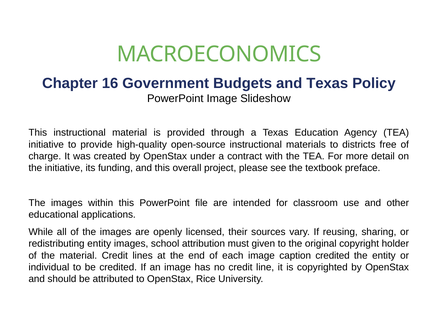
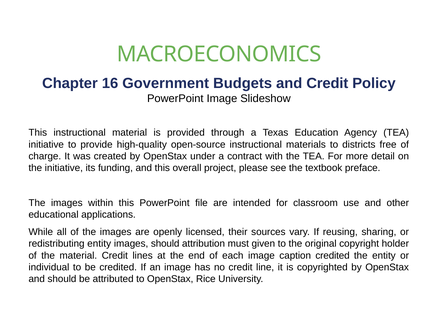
and Texas: Texas -> Credit (327, 83)
images school: school -> should (165, 244)
